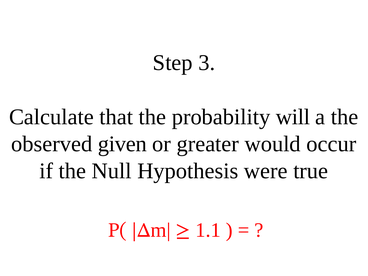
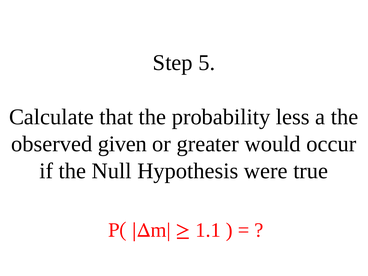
3: 3 -> 5 (207, 63)
will: will -> less (293, 117)
